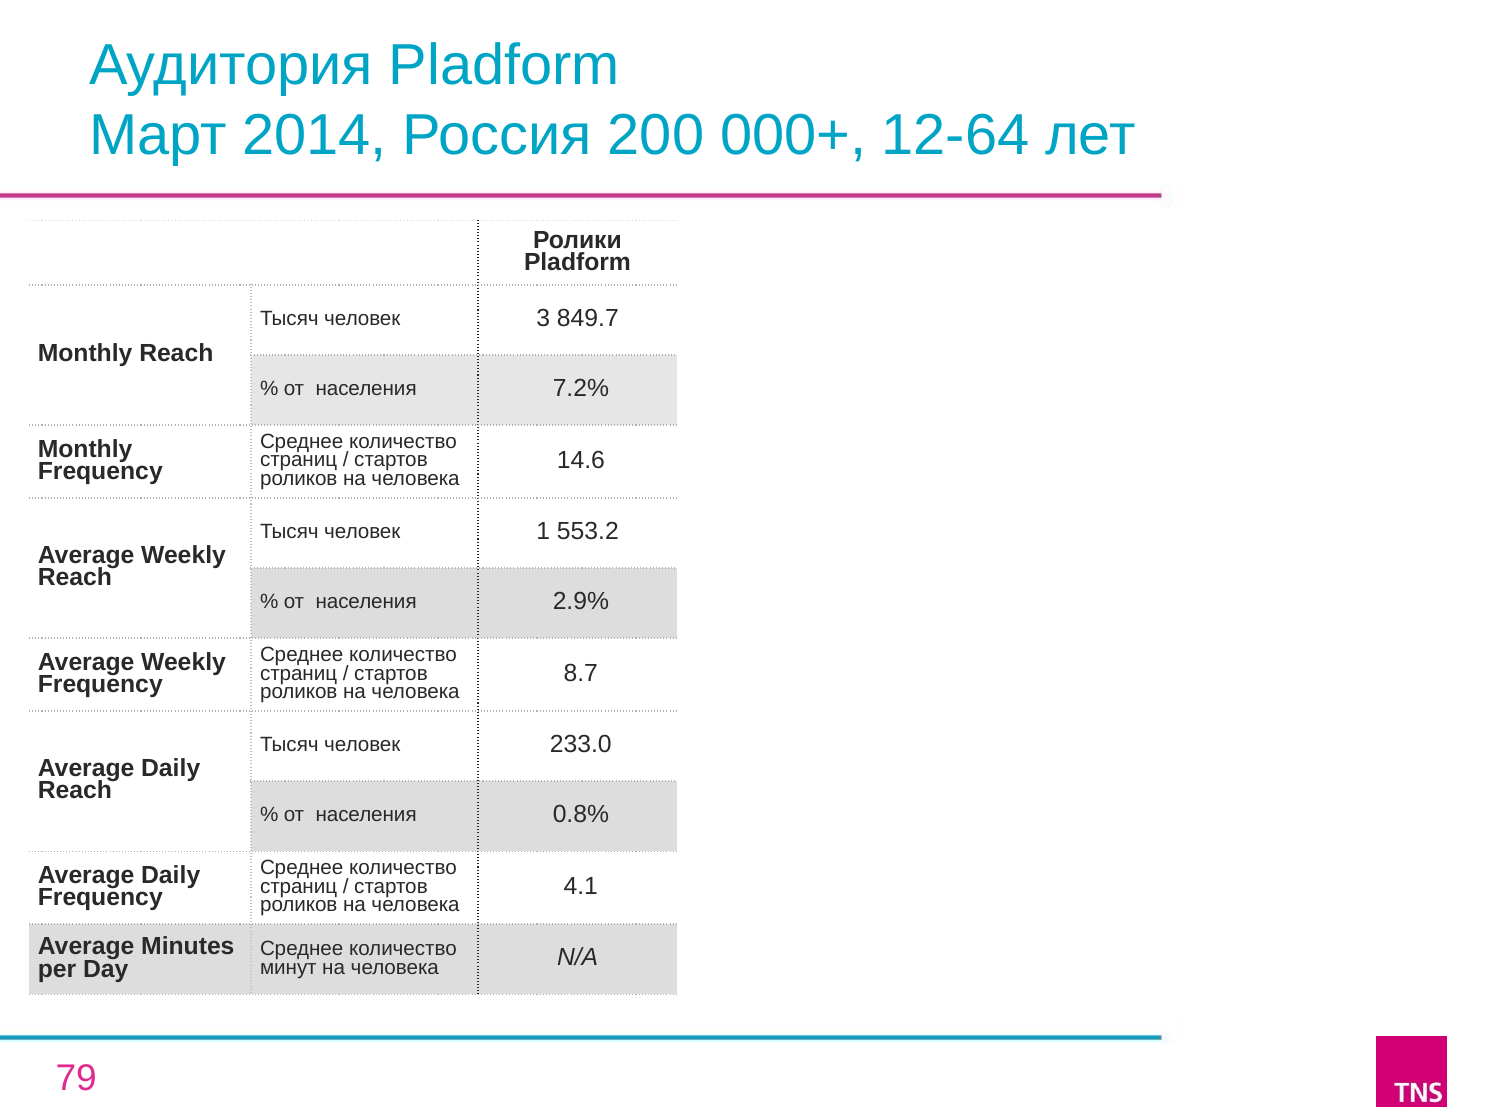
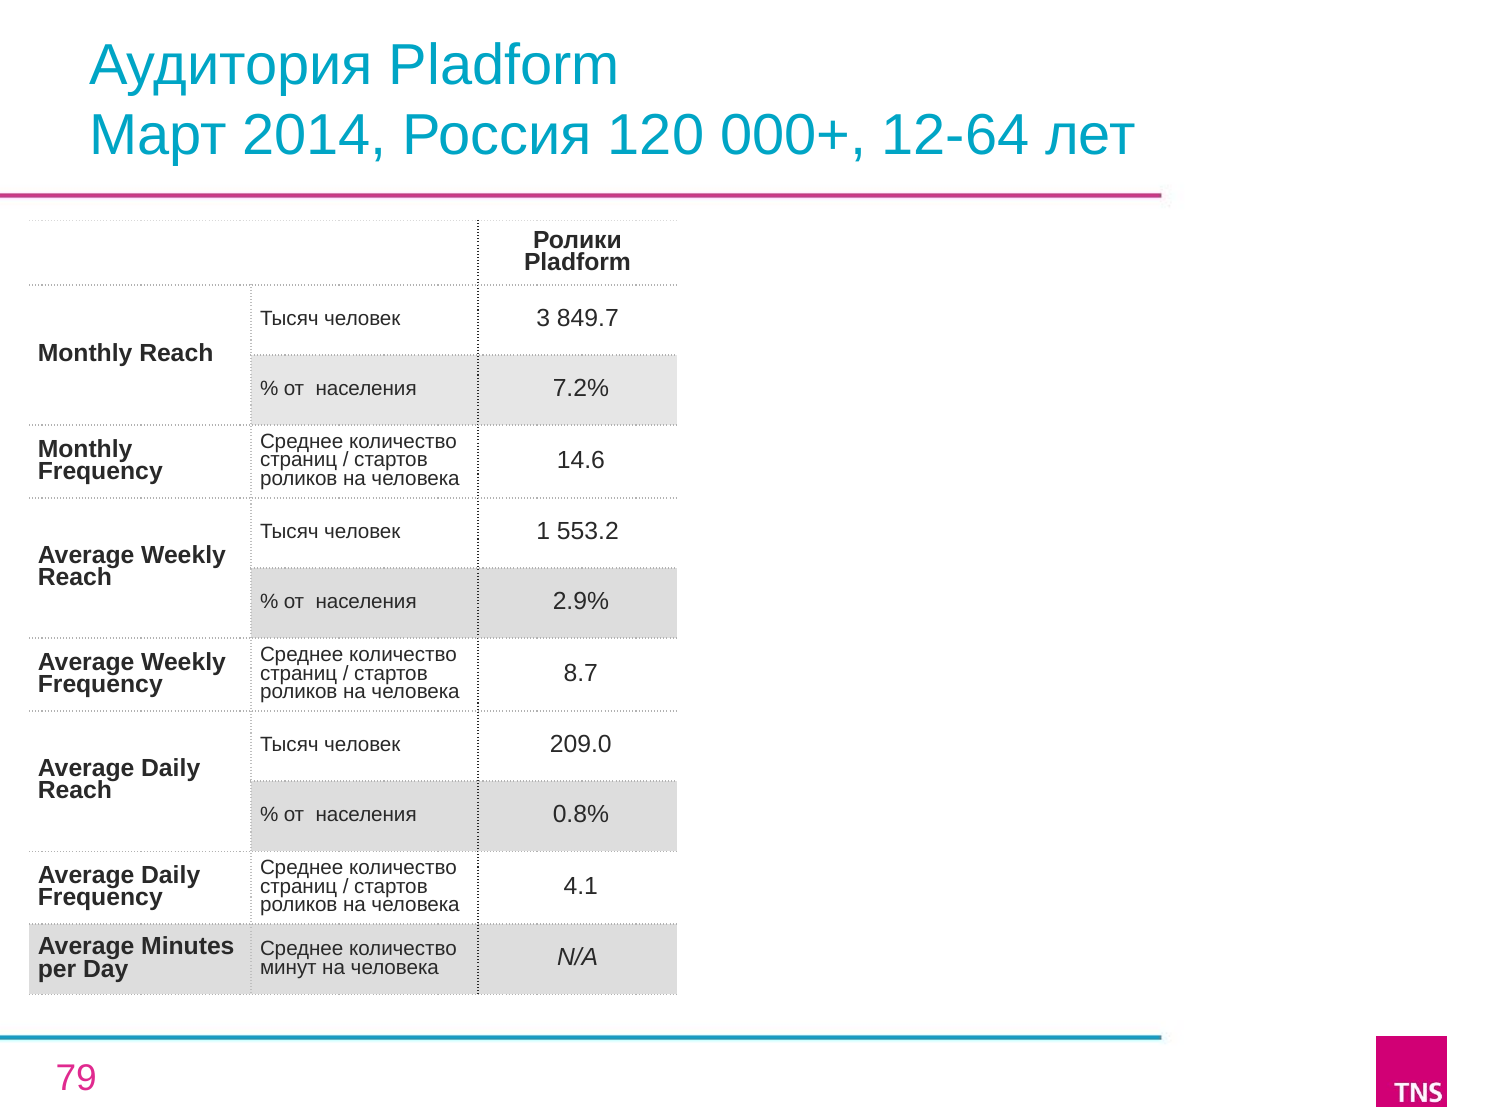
200: 200 -> 120 (656, 135)
233.0: 233.0 -> 209.0 (581, 744)
